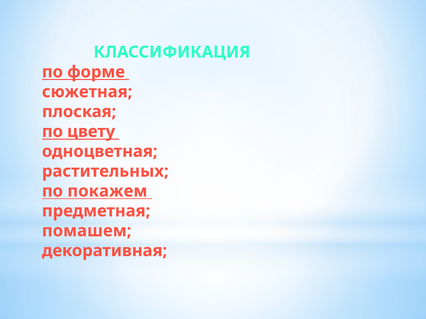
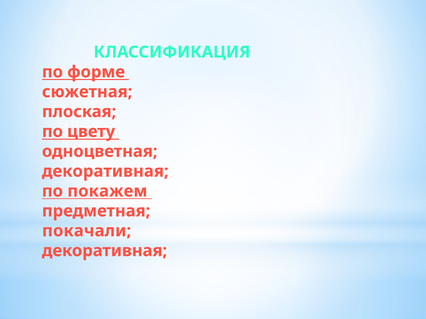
растительных: растительных -> декоративная (105, 172)
помашем: помашем -> покачали (87, 231)
